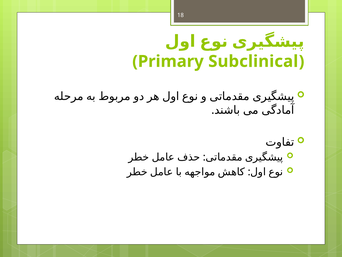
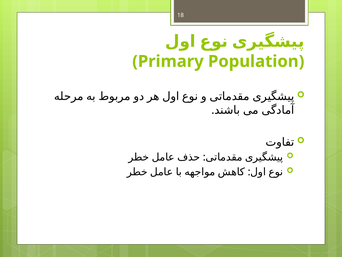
Subclinical: Subclinical -> Population (253, 61)
